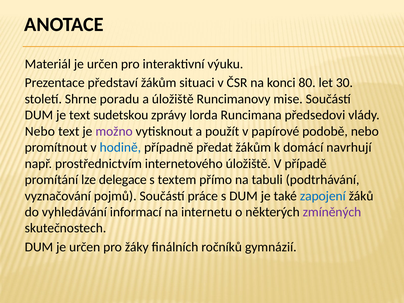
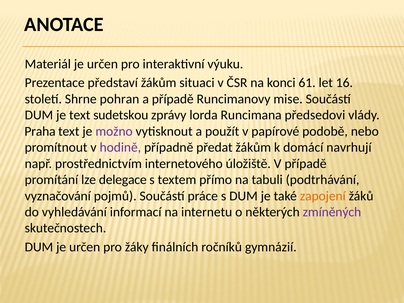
80: 80 -> 61 (307, 83)
30: 30 -> 16 (344, 83)
poradu: poradu -> pohran (120, 99)
a úložiště: úložiště -> případě (173, 99)
Nebo: Nebo -> Praha (40, 131)
hodině colour: blue -> purple (120, 147)
zapojení colour: blue -> orange (323, 196)
